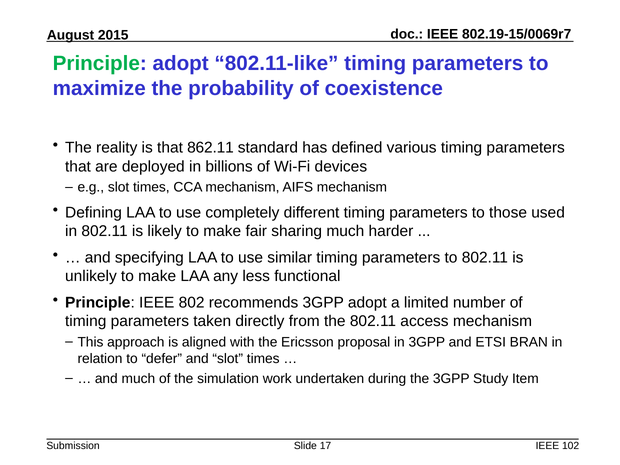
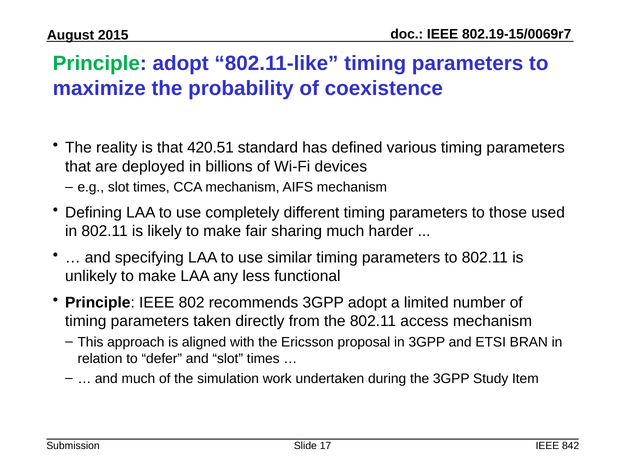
862.11: 862.11 -> 420.51 (210, 148)
102: 102 -> 842 (571, 446)
